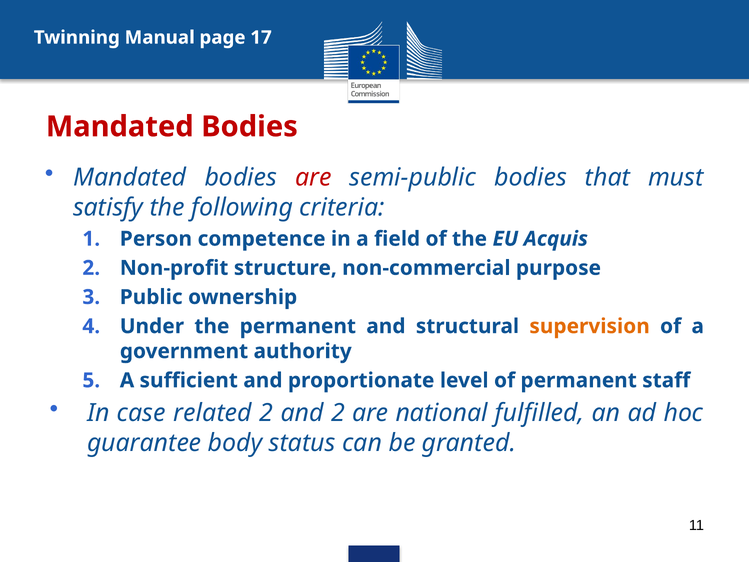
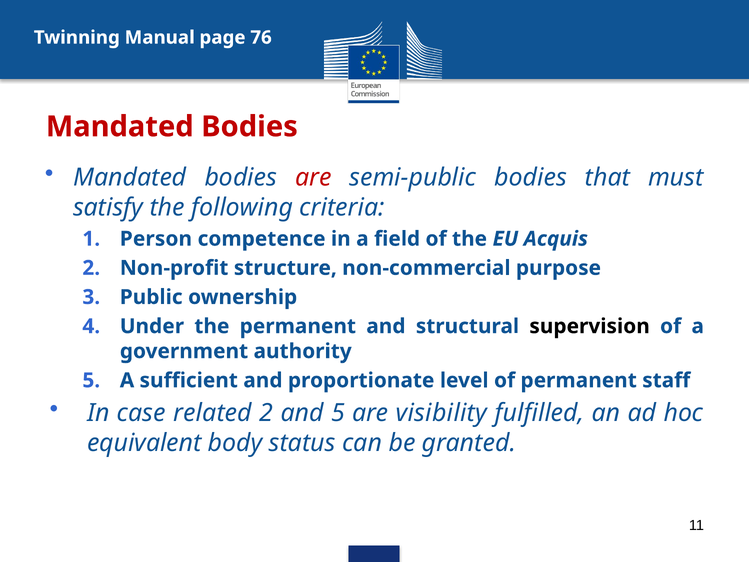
17: 17 -> 76 (261, 38)
supervision colour: orange -> black (590, 326)
and 2: 2 -> 5 (338, 413)
national: national -> visibility (441, 413)
guarantee: guarantee -> equivalent (144, 443)
